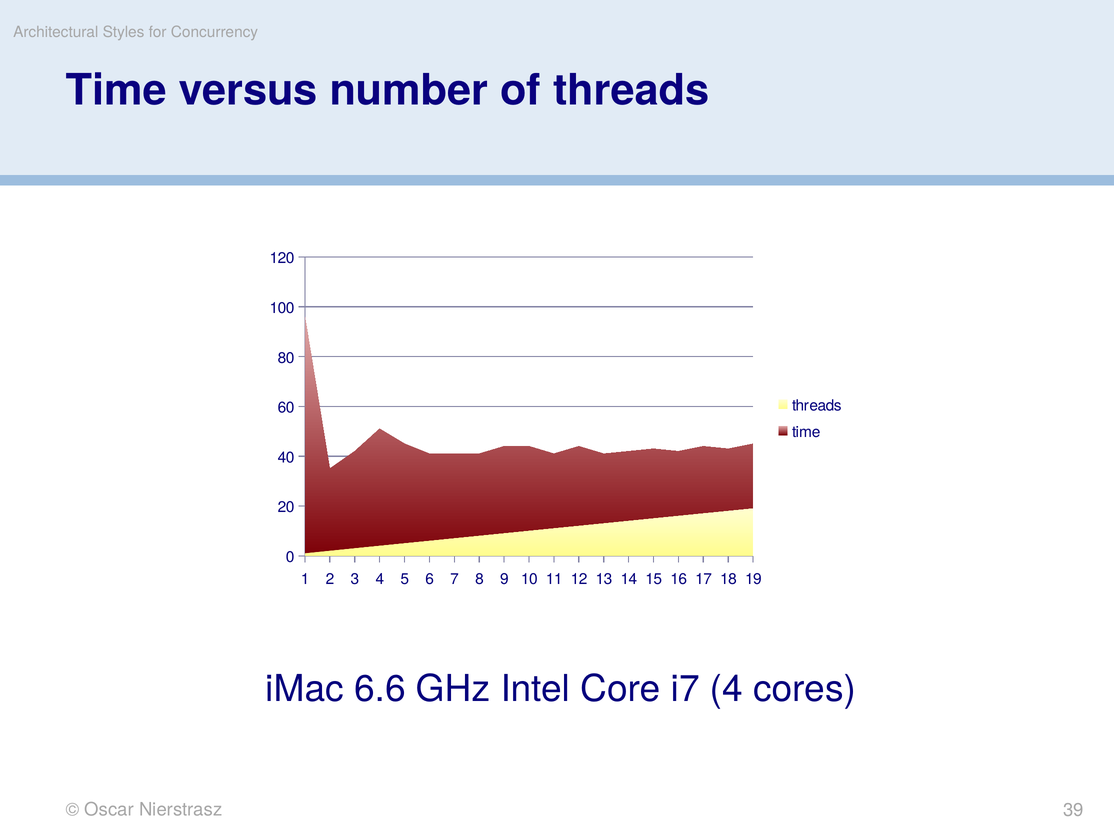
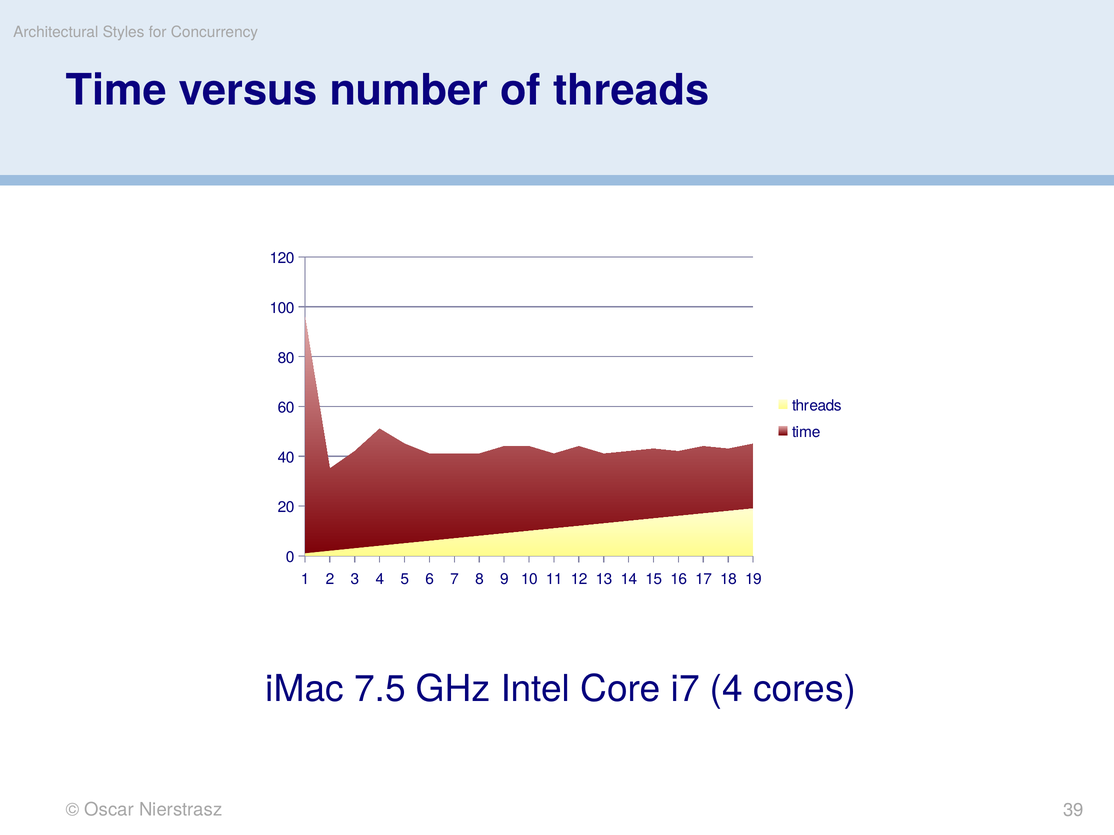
6.6: 6.6 -> 7.5 (380, 689)
